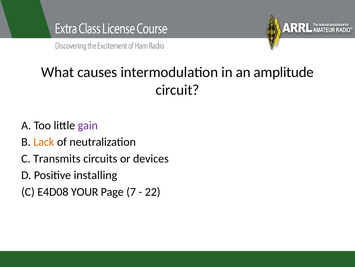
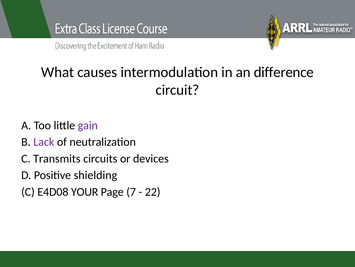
amplitude: amplitude -> difference (284, 72)
Lack colour: orange -> purple (44, 142)
installing: installing -> shielding (95, 175)
